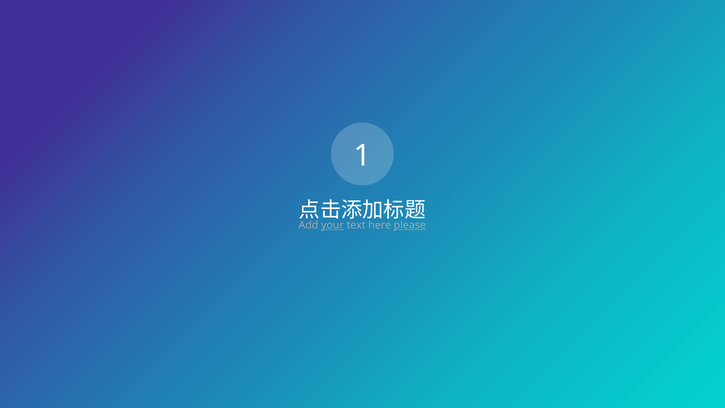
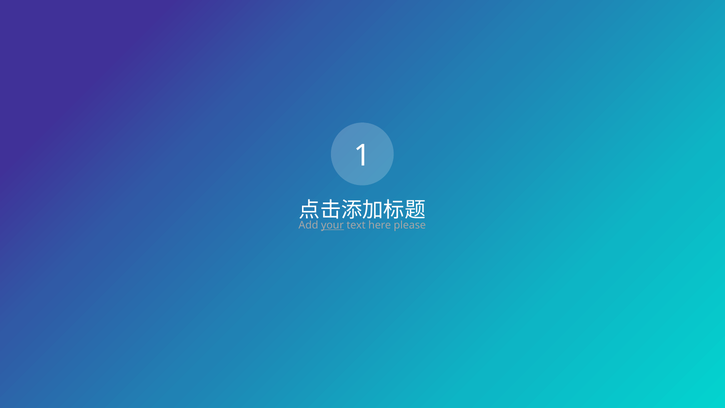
please underline: present -> none (410, 225)
